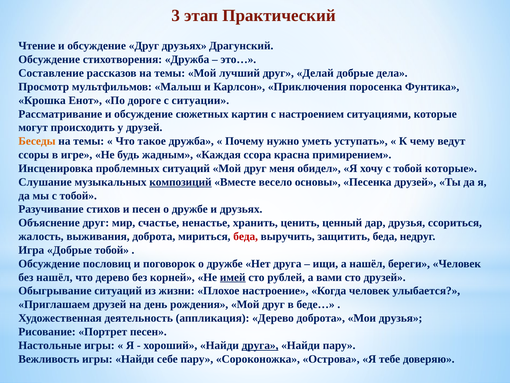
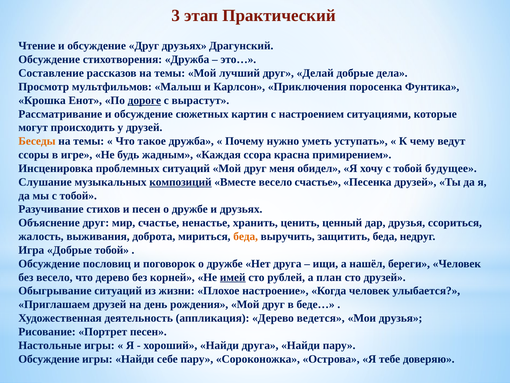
дороге underline: none -> present (144, 100)
ситуации: ситуации -> вырастут (200, 100)
тобой которые: которые -> будущее (451, 168)
весело основы: основы -> счастье (318, 182)
беда colour: red -> orange (246, 236)
без нашёл: нашёл -> весело (54, 277)
вами: вами -> план (329, 277)
Дерево доброта: доброта -> ведется (321, 318)
друга underline: present -> none (260, 345)
Вежливость: Вежливость -> Обсуждение (49, 358)
